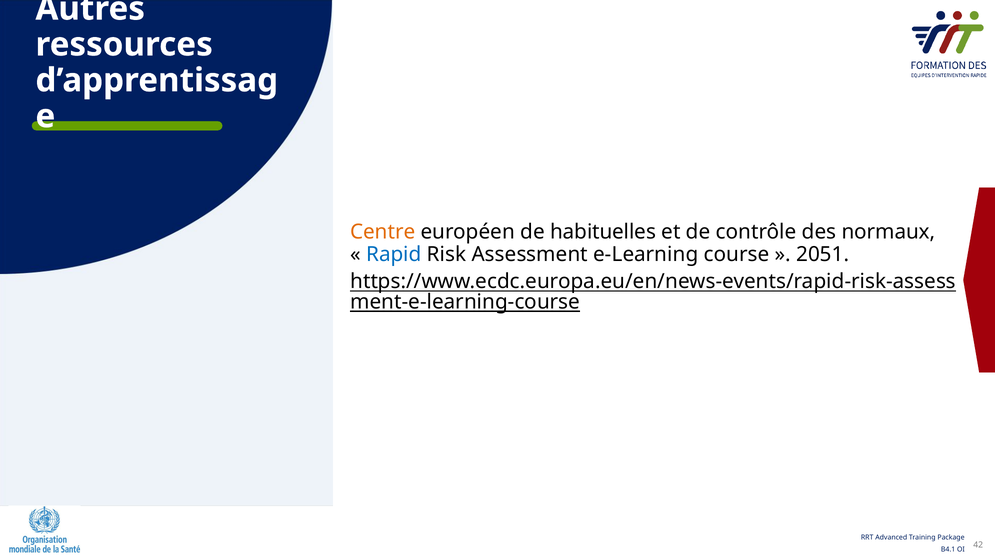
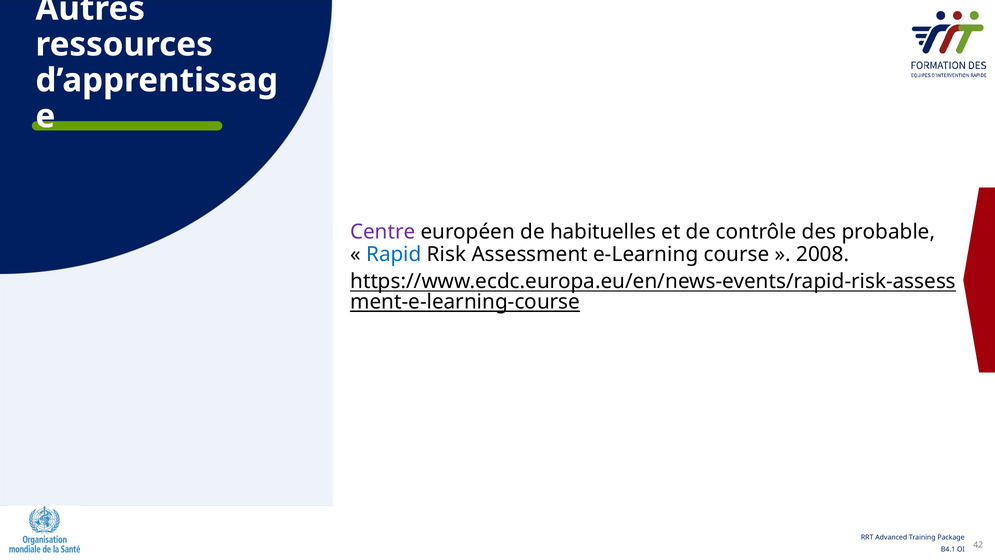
Centre colour: orange -> purple (383, 232)
normaux: normaux -> probable (888, 232)
2051: 2051 -> 2008 (823, 254)
